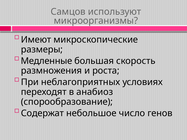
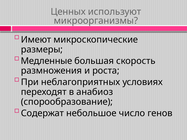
Самцов: Самцов -> Ценных (68, 12)
